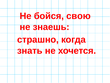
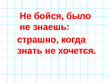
свою: свою -> было (79, 16)
